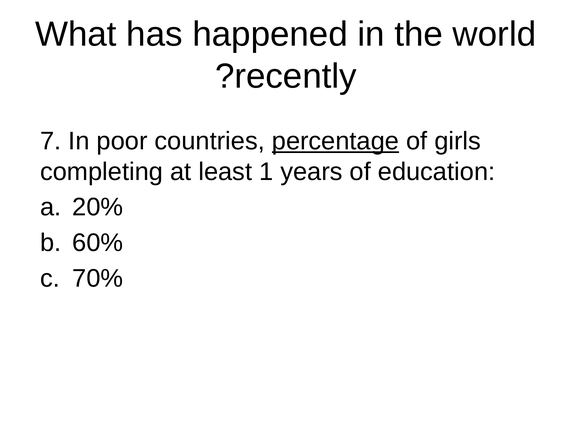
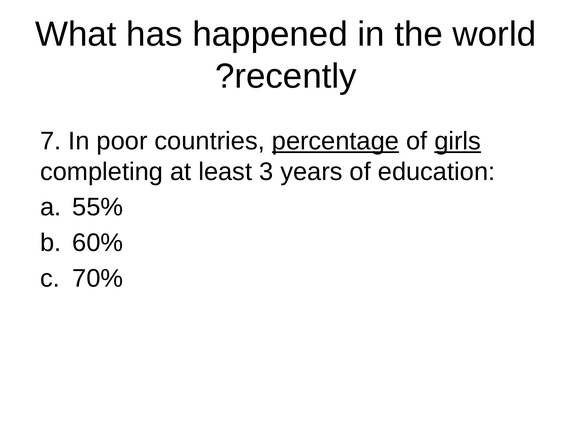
girls underline: none -> present (458, 141)
1: 1 -> 3 (266, 172)
20%: 20% -> 55% (98, 207)
